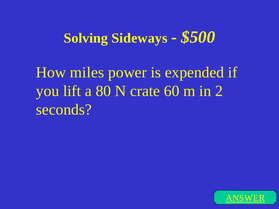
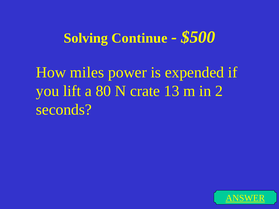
Sideways: Sideways -> Continue (139, 38)
60: 60 -> 13 (172, 91)
